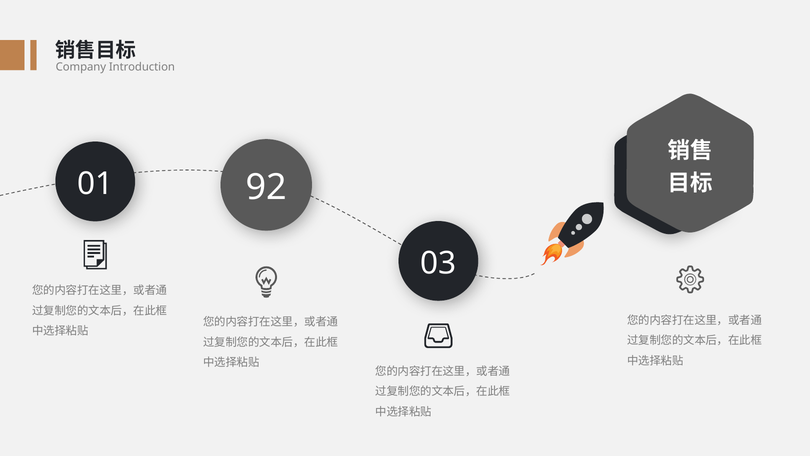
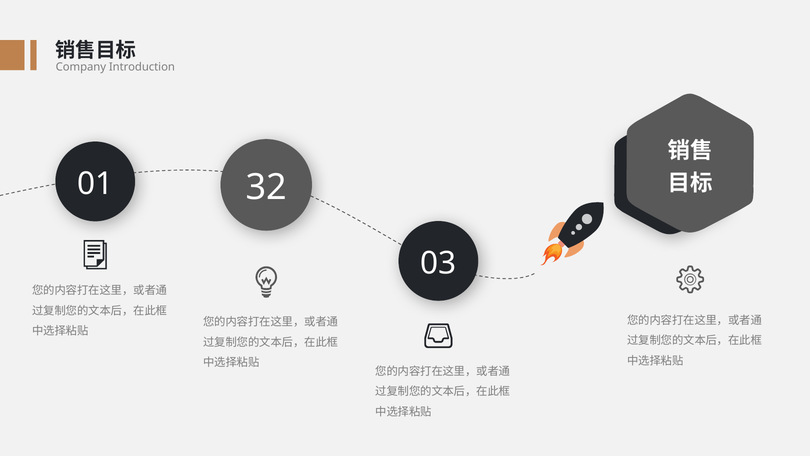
92: 92 -> 32 (266, 187)
